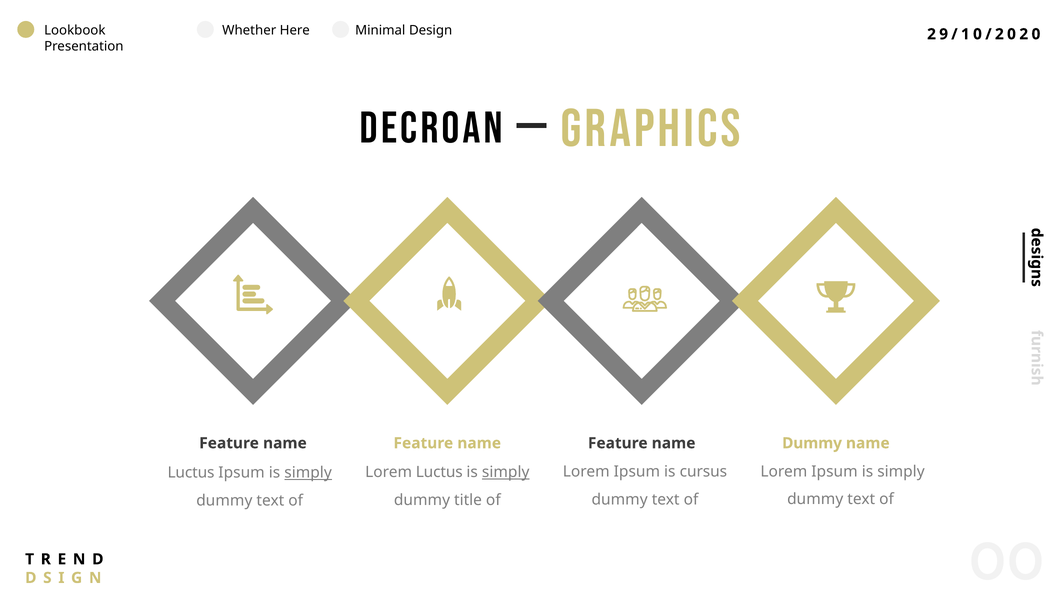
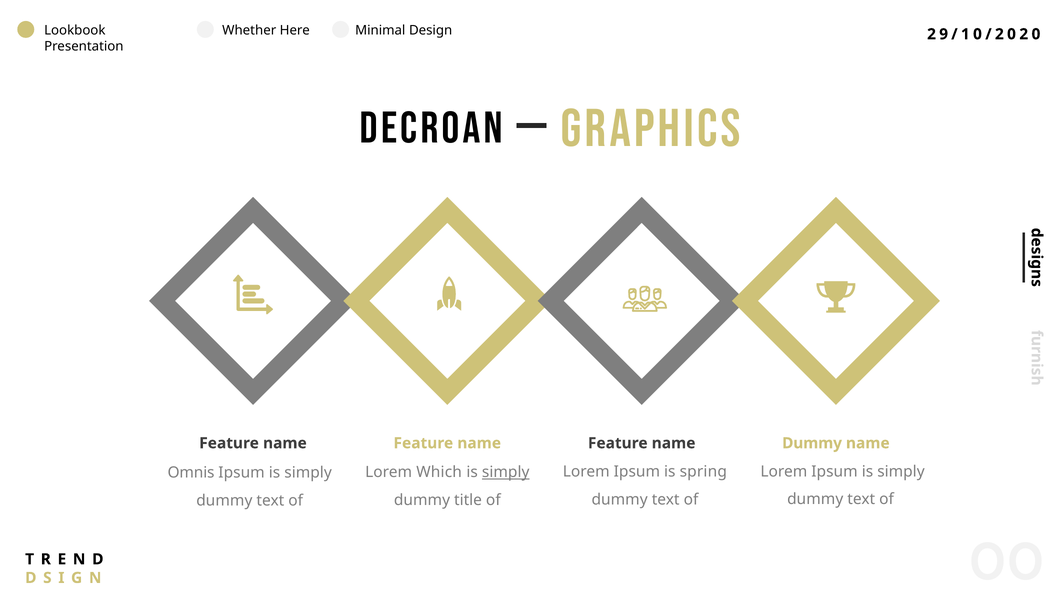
cursus: cursus -> spring (703, 472)
Lorem Luctus: Luctus -> Which (439, 472)
Luctus: Luctus -> Omnis (191, 473)
simply underline: present -> none (308, 473)
